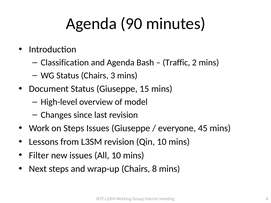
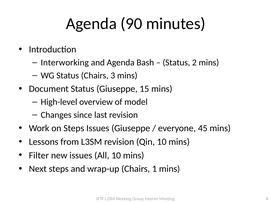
Classification: Classification -> Interworking (65, 63)
Traffic: Traffic -> Status (176, 63)
8: 8 -> 1 (154, 169)
